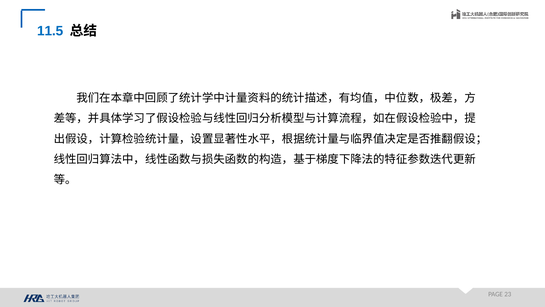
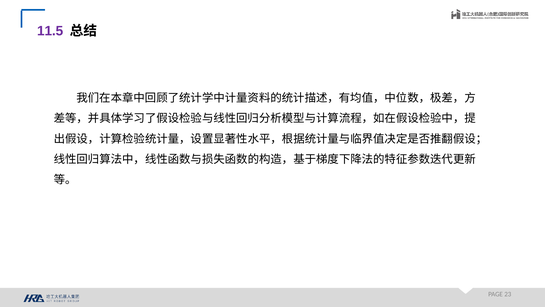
11.5 colour: blue -> purple (50, 31)
